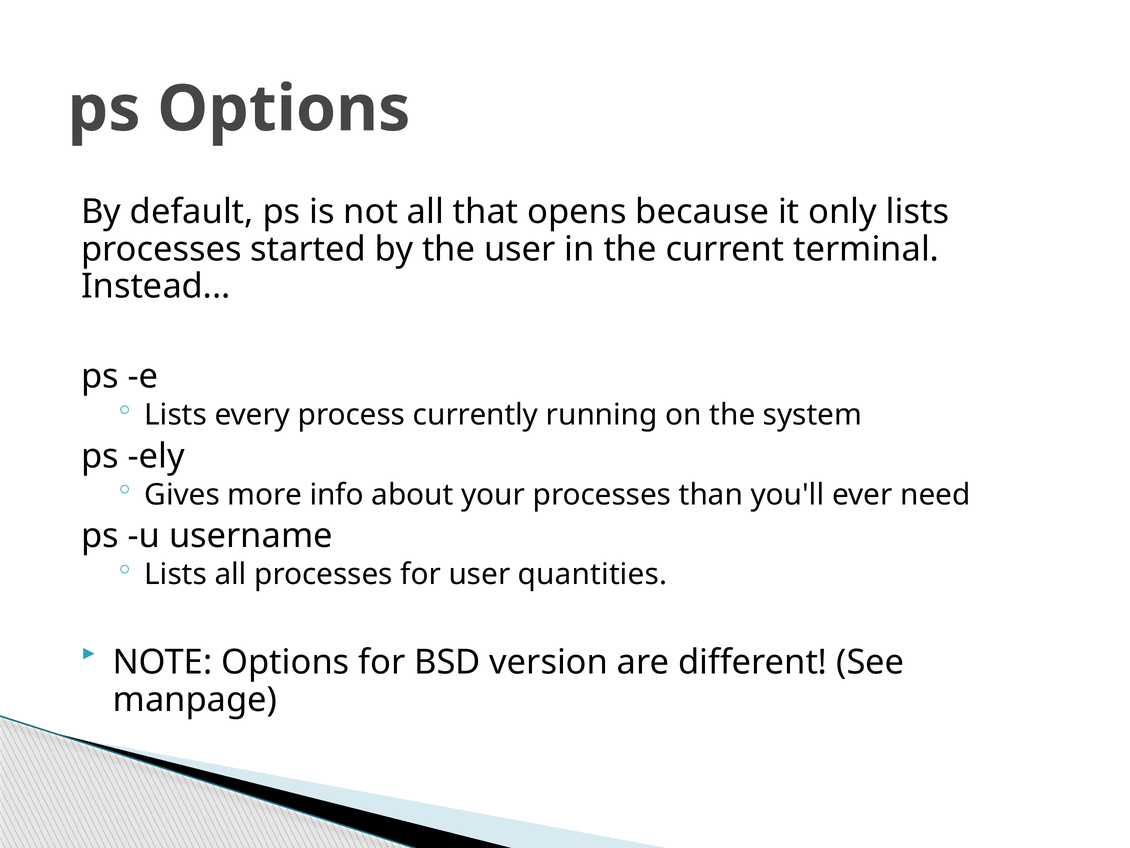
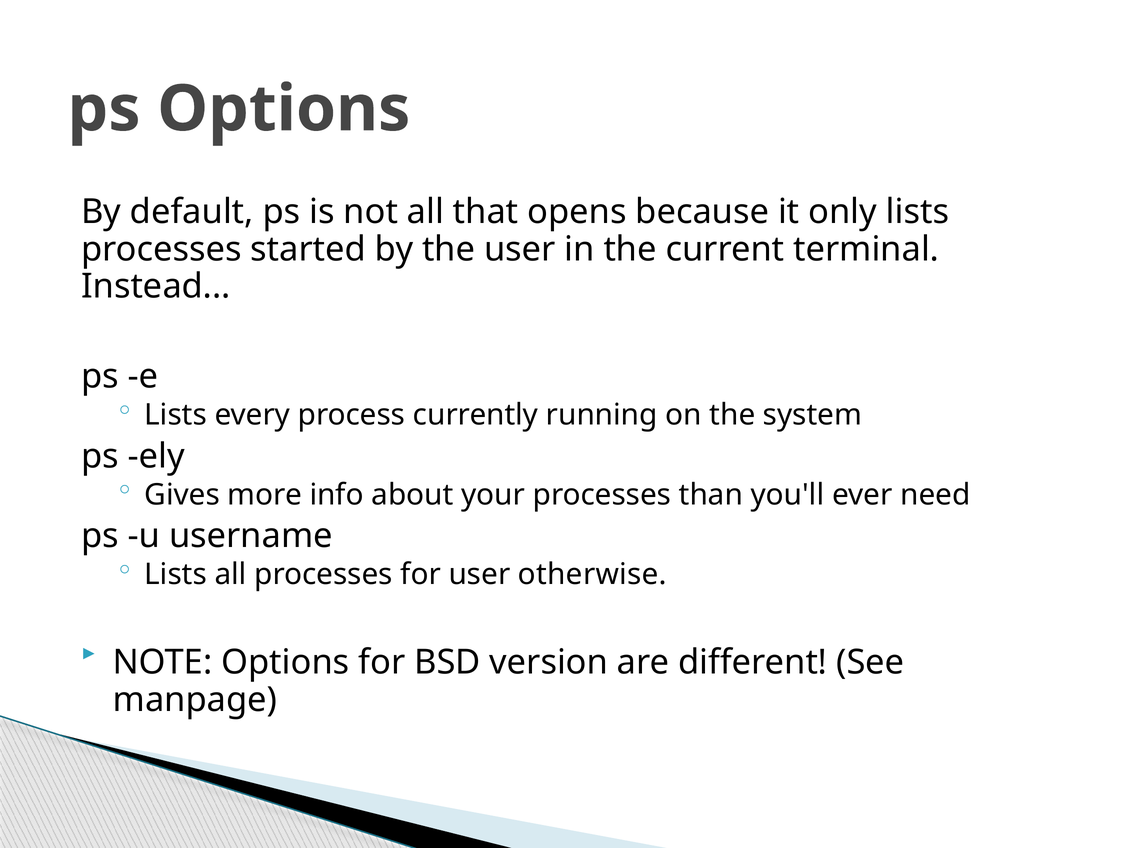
quantities: quantities -> otherwise (592, 574)
